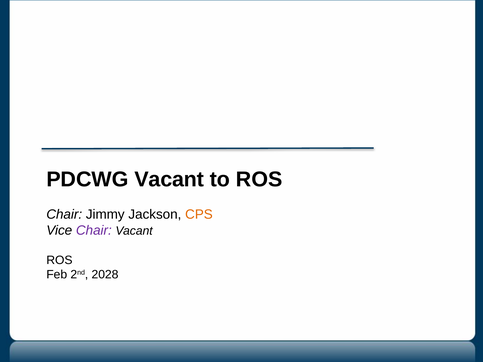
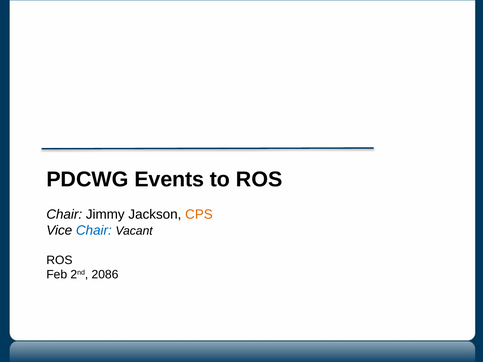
PDCWG Vacant: Vacant -> Events (169, 180)
Chair colour: purple -> blue (94, 231)
2028: 2028 -> 2086 (105, 275)
